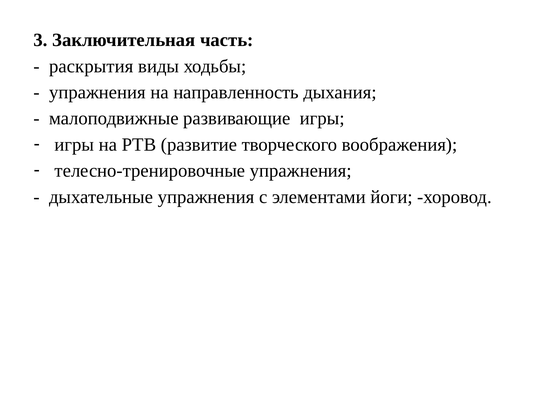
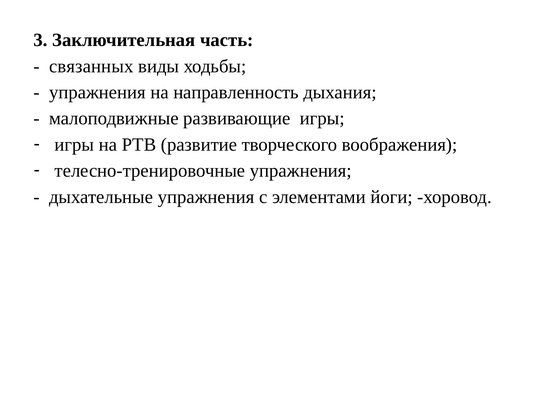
раскрытия: раскрытия -> связанных (91, 66)
